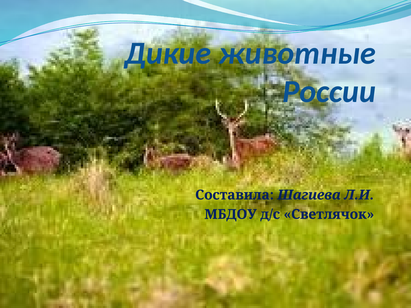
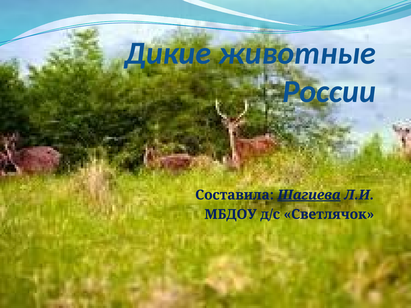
Шагиева underline: none -> present (309, 195)
